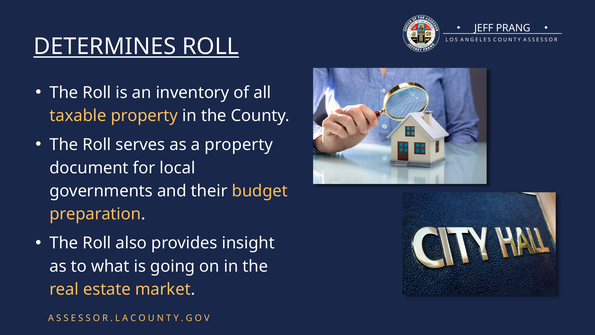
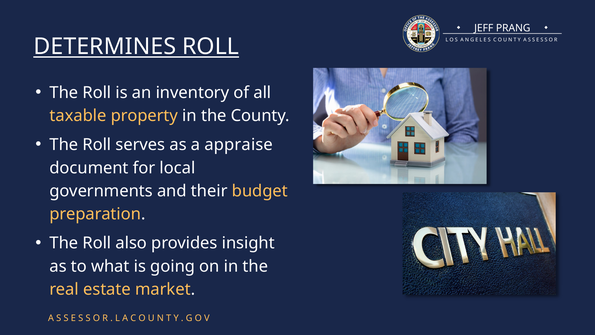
a property: property -> appraise (239, 145)
